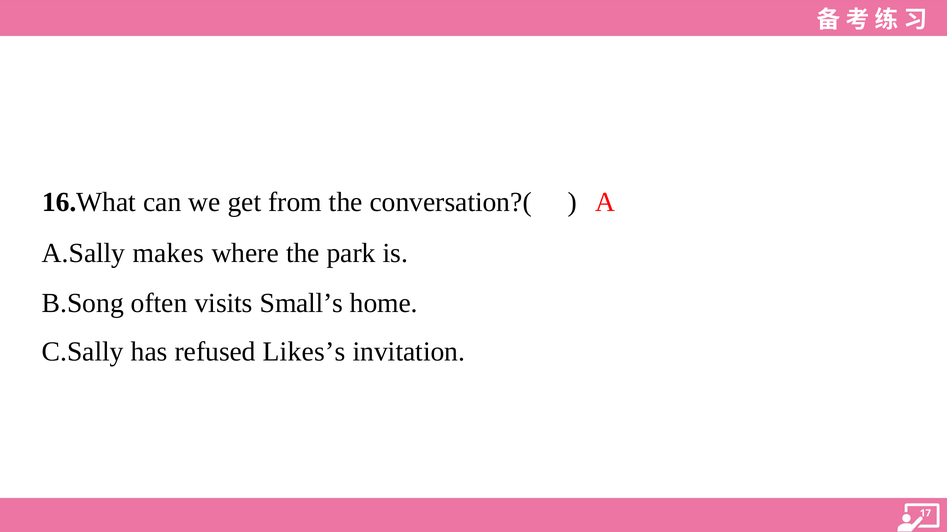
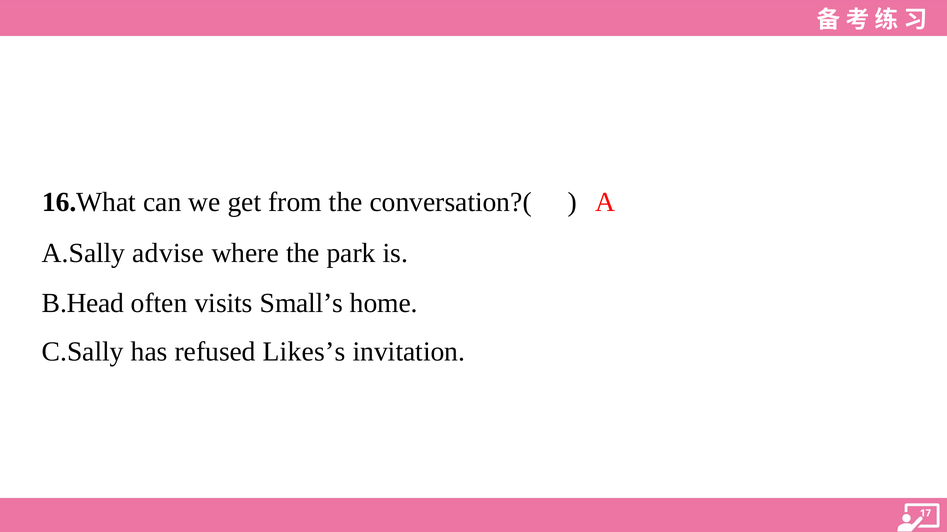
makes: makes -> advise (168, 253)
B.Song: B.Song -> B.Head (83, 304)
